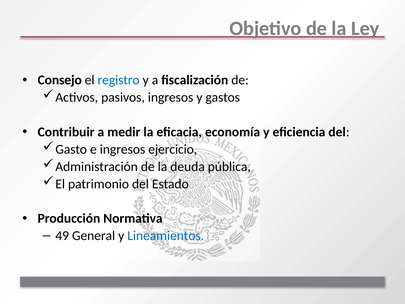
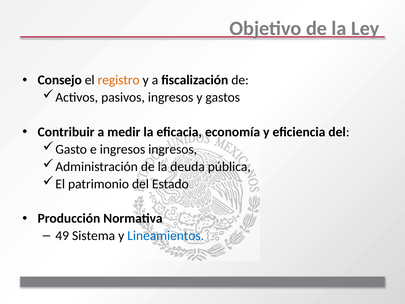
registro colour: blue -> orange (119, 80)
ingresos ejercicio: ejercicio -> ingresos (173, 149)
General: General -> Sistema (94, 236)
